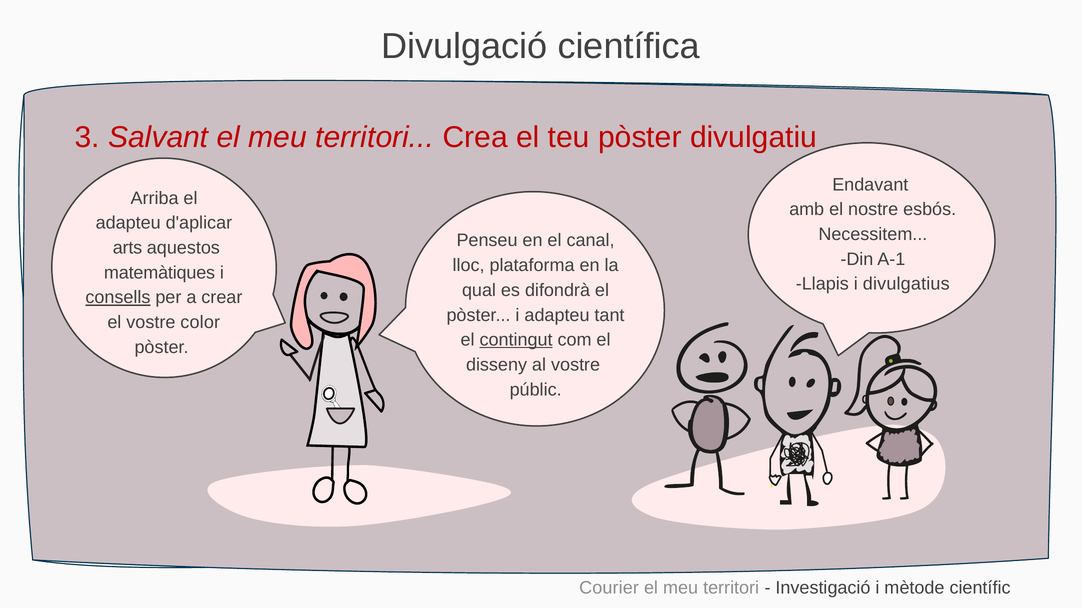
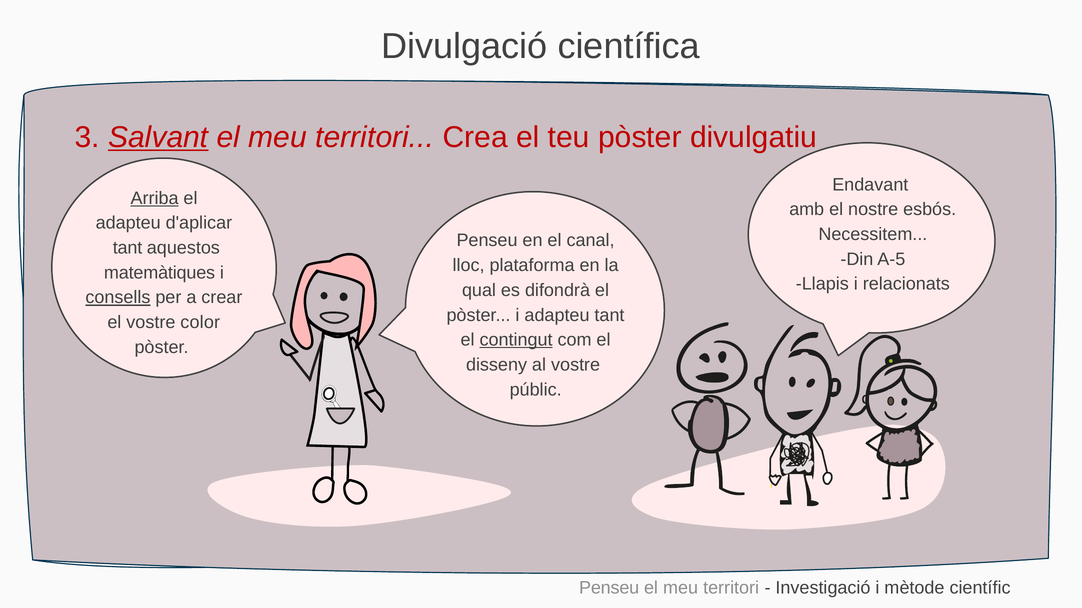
Salvant underline: none -> present (158, 137)
Arriba underline: none -> present (155, 198)
arts: arts -> tant (128, 248)
A-1: A-1 -> A-5 (891, 259)
divulgatius: divulgatius -> relacionats (906, 284)
Courier: Courier -> Penseu (609, 588)
